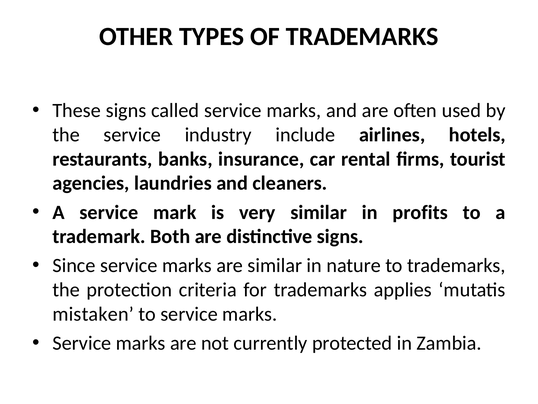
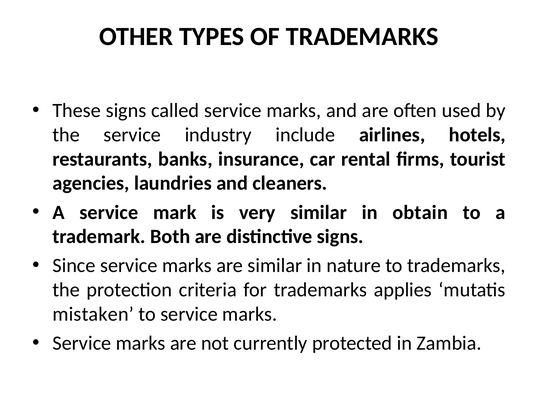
profits: profits -> obtain (420, 212)
